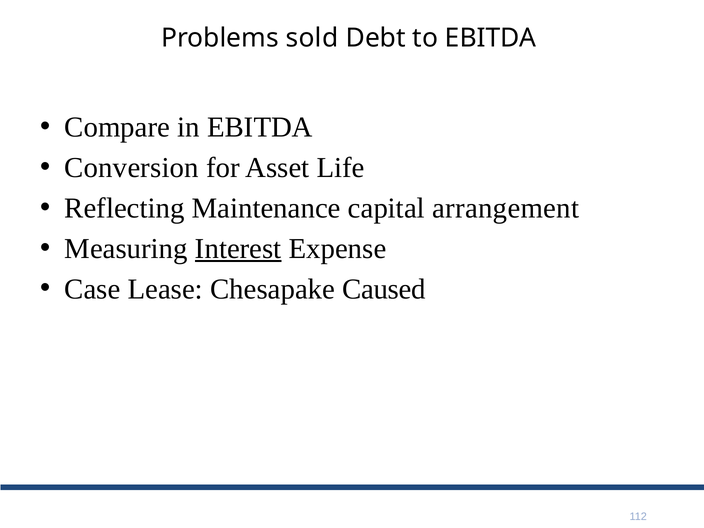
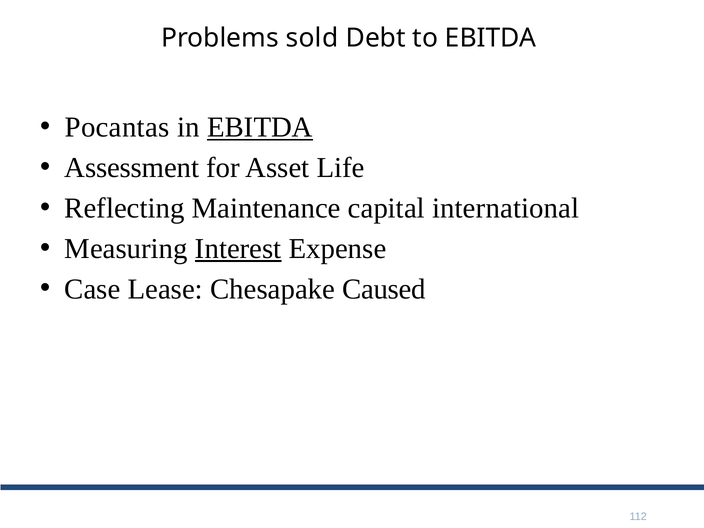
Compare: Compare -> Pocantas (117, 127)
EBITDA underline: none -> present (260, 127)
Conversion: Conversion -> Assessment (132, 168)
arrangement: arrangement -> international (506, 208)
